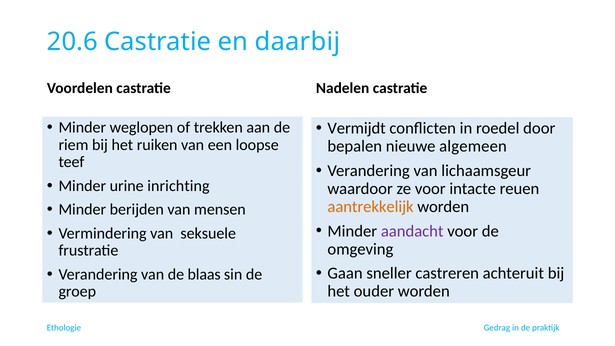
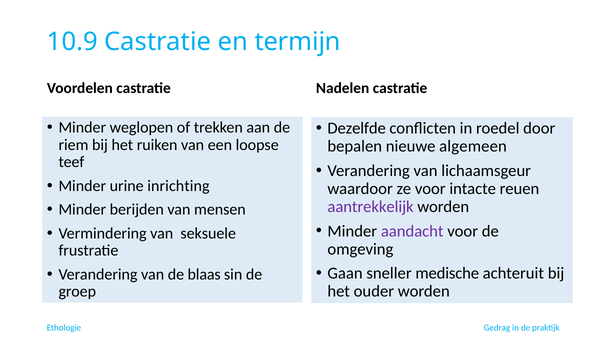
20.6: 20.6 -> 10.9 (72, 42)
daarbij: daarbij -> termijn (298, 42)
Vermijdt: Vermijdt -> Dezelfde (357, 128)
aantrekkelijk colour: orange -> purple (371, 207)
castreren: castreren -> medische (447, 273)
